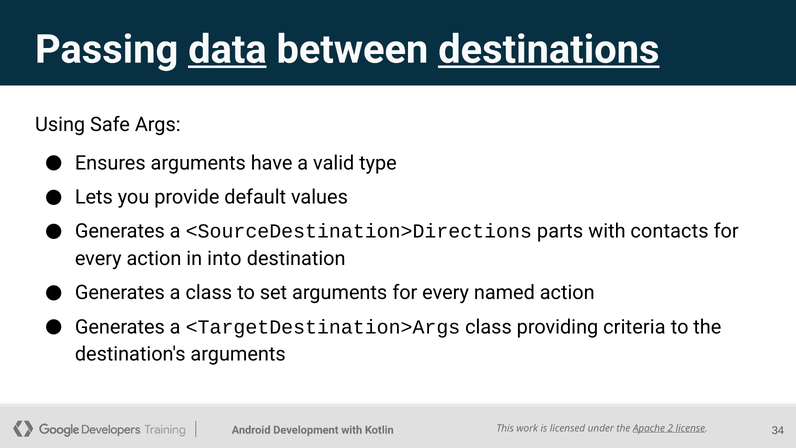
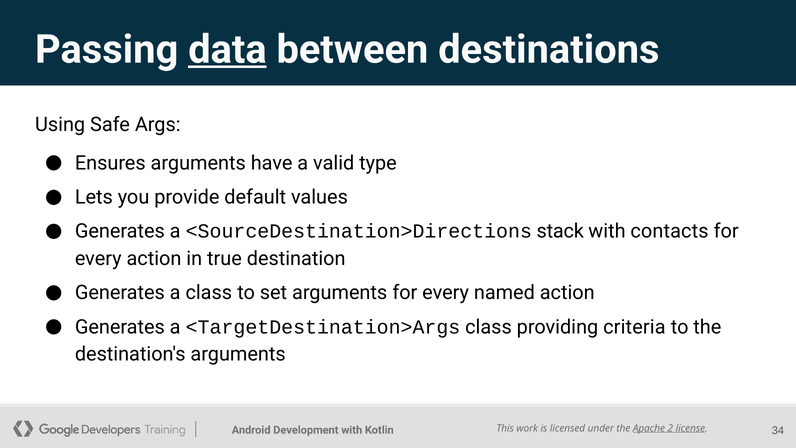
destinations underline: present -> none (549, 50)
parts: parts -> stack (560, 231)
into: into -> true (224, 259)
